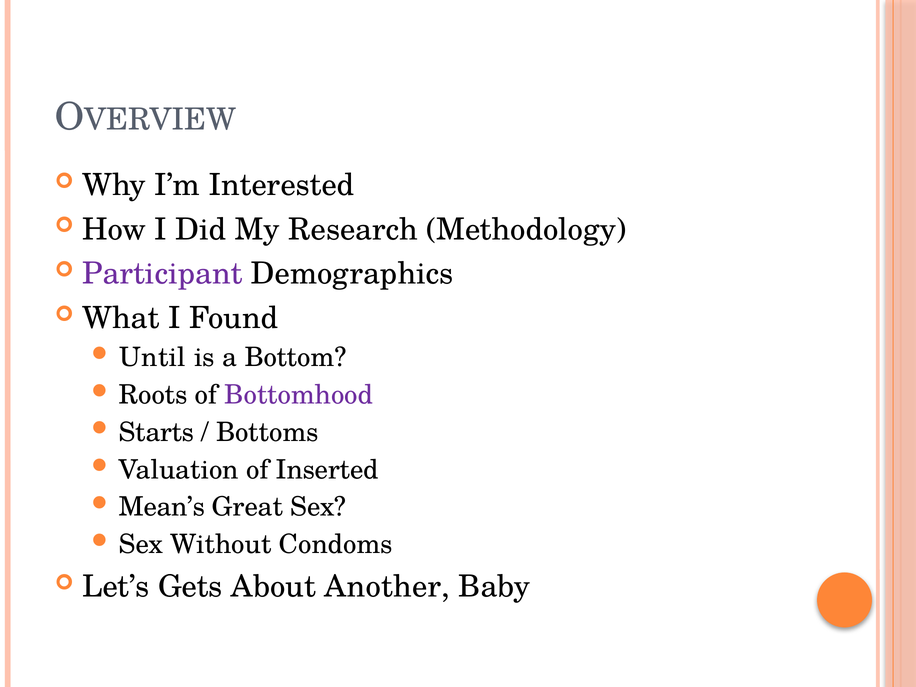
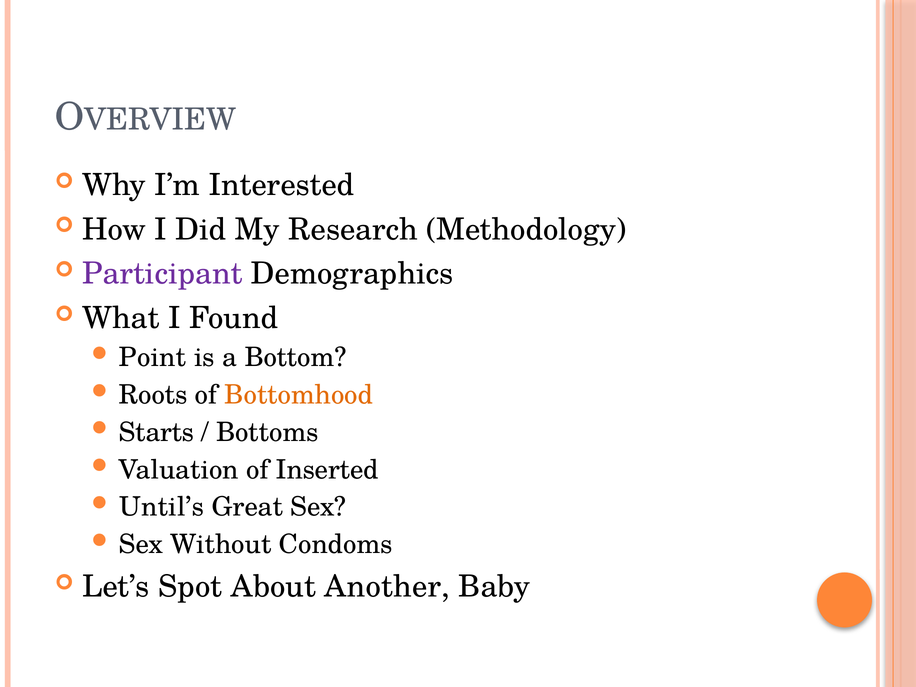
Until: Until -> Point (153, 358)
Bottomhood colour: purple -> orange (299, 395)
Mean’s: Mean’s -> Until’s (162, 507)
Gets: Gets -> Spot (190, 587)
